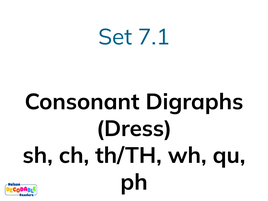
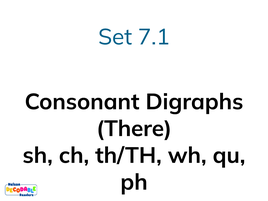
Dress: Dress -> There (134, 129)
